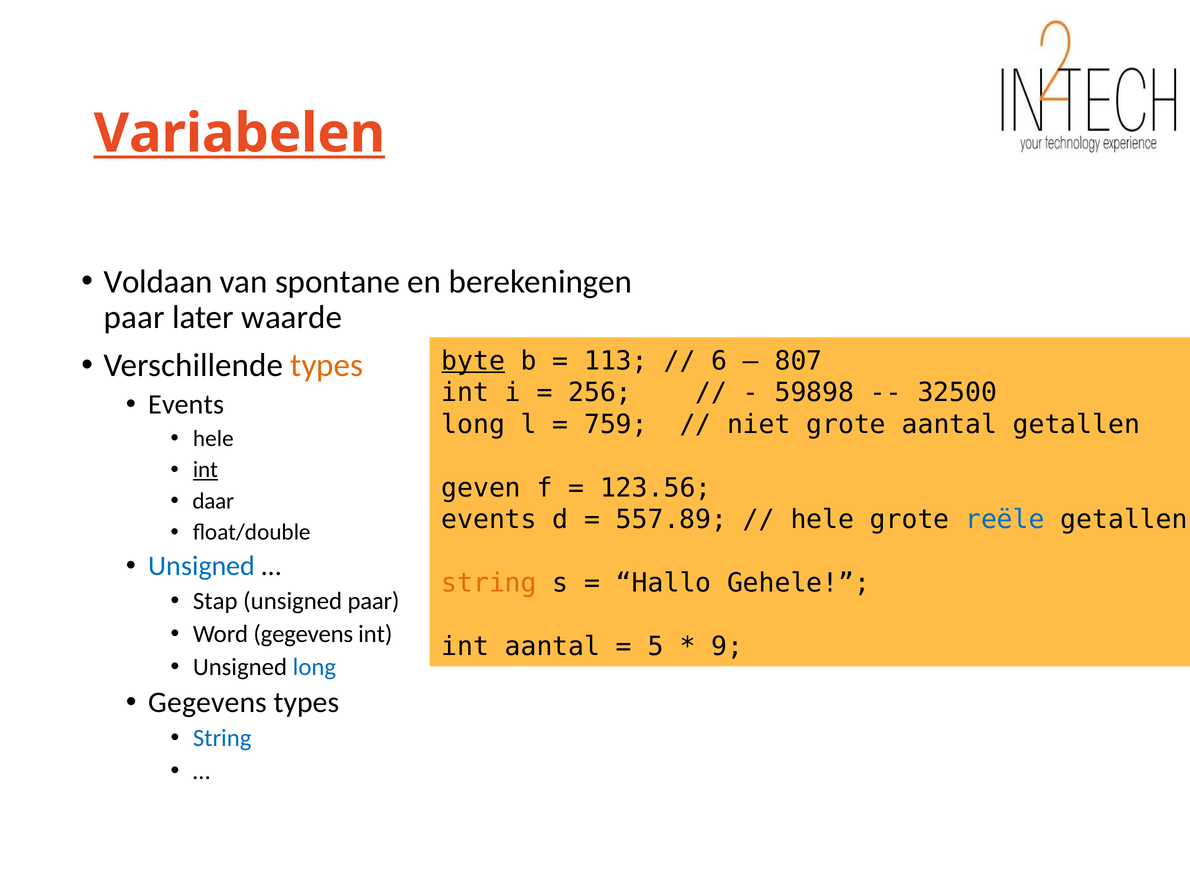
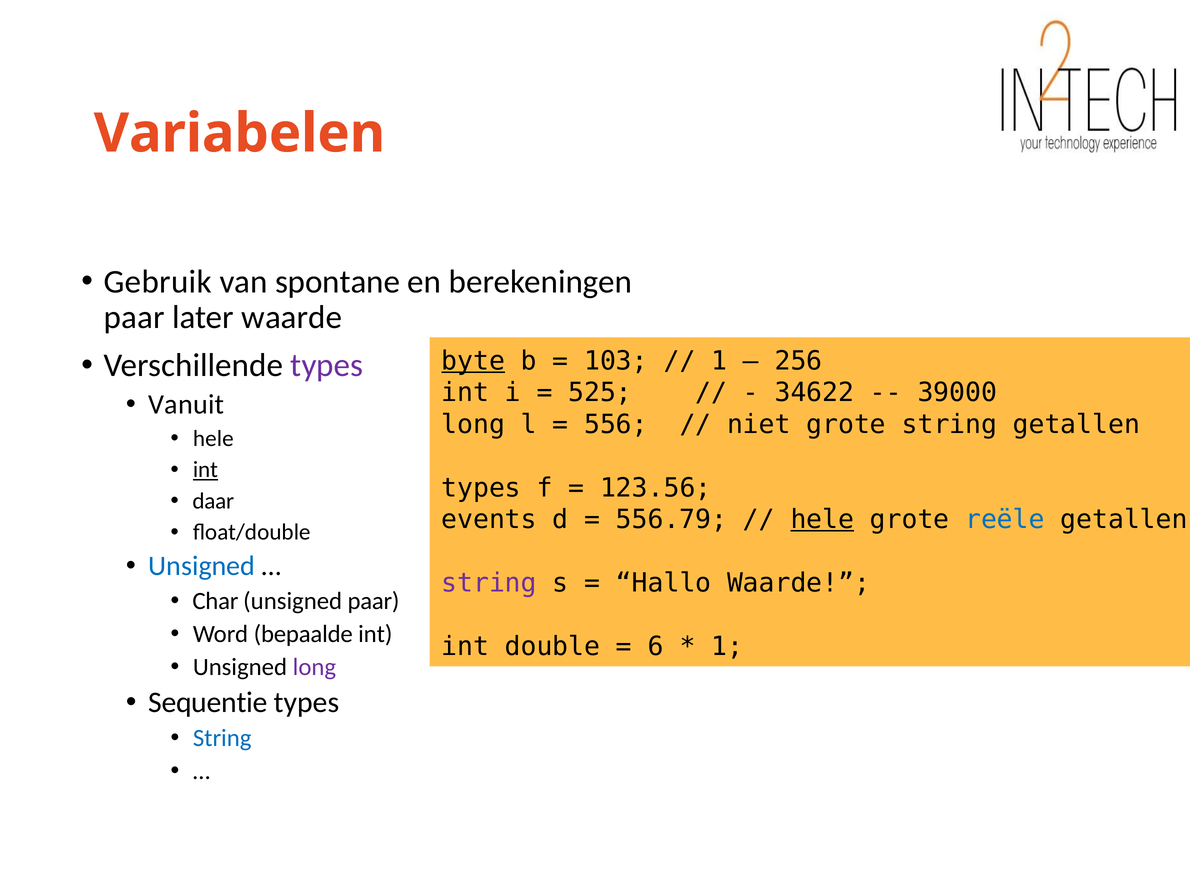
Variabelen underline: present -> none (239, 133)
Voldaan: Voldaan -> Gebruik (158, 281)
types colour: orange -> purple (327, 365)
113: 113 -> 103 (616, 361)
6: 6 -> 1 (719, 361)
807: 807 -> 256 (799, 361)
256: 256 -> 525 (600, 392)
59898: 59898 -> 34622 (814, 392)
32500: 32500 -> 39000 (957, 392)
Events: Events -> Vanuit (186, 404)
759: 759 -> 556 (616, 424)
grote aantal: aantal -> string (949, 424)
geven: geven -> types (481, 488)
557.89: 557.89 -> 556.79 (672, 519)
hele underline: none -> present (822, 519)
string colour: orange -> purple (489, 583)
Hallo Gehele: Gehele -> Waarde (799, 583)
Stap: Stap -> Char (215, 601)
Word gegevens: gegevens -> bepaalde (303, 634)
int aantal: aantal -> double (553, 646)
5: 5 -> 6 (656, 646)
9: 9 -> 1 (727, 646)
long colour: blue -> purple (314, 667)
Gegevens: Gegevens -> Sequentie (208, 702)
